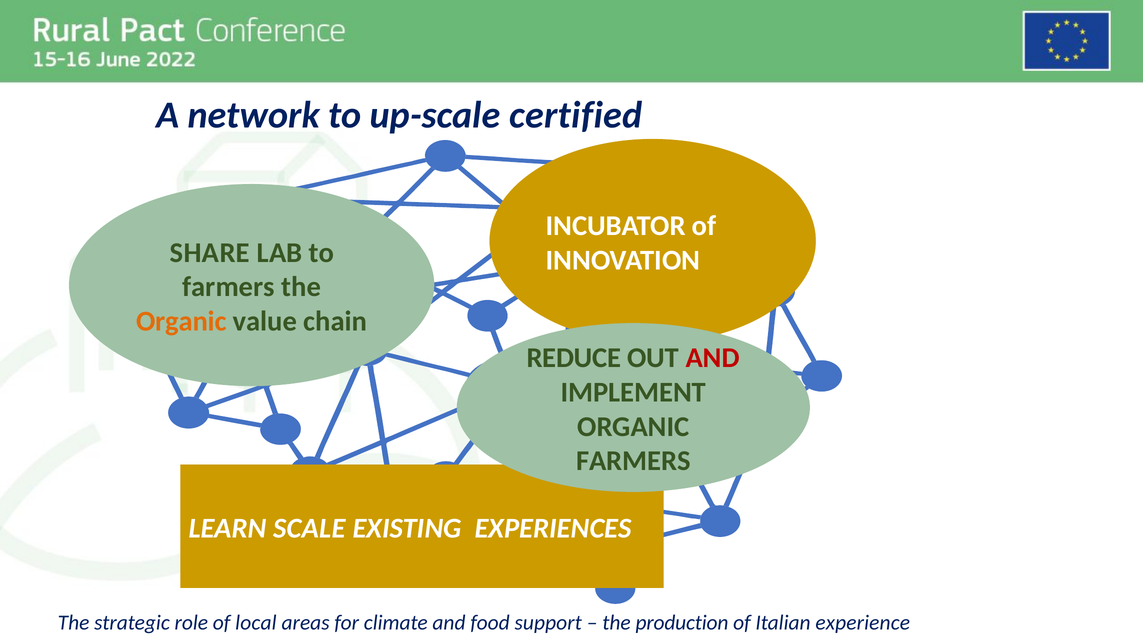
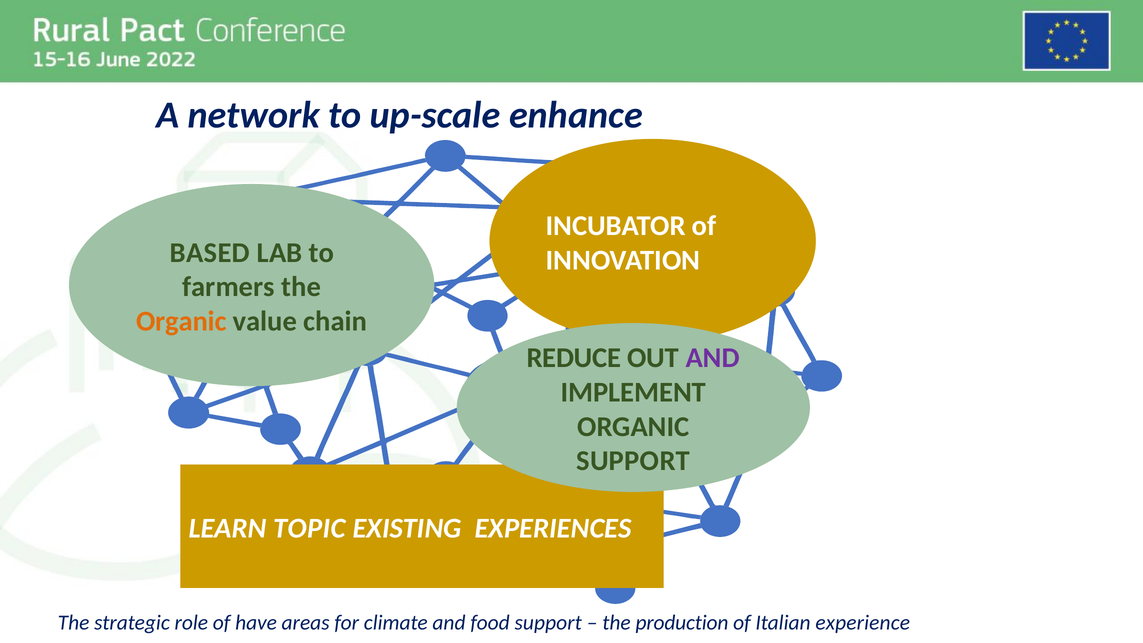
certified: certified -> enhance (576, 115)
SHARE: SHARE -> BASED (210, 253)
AND colour: red -> purple (713, 358)
FARMERS: FARMERS -> SUPPORT (633, 461)
SCALE: SCALE -> TOPIC (309, 528)
local: local -> have (256, 622)
